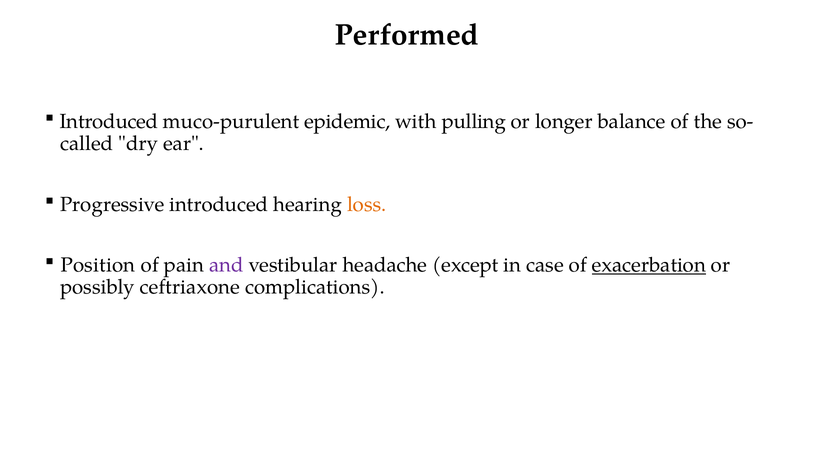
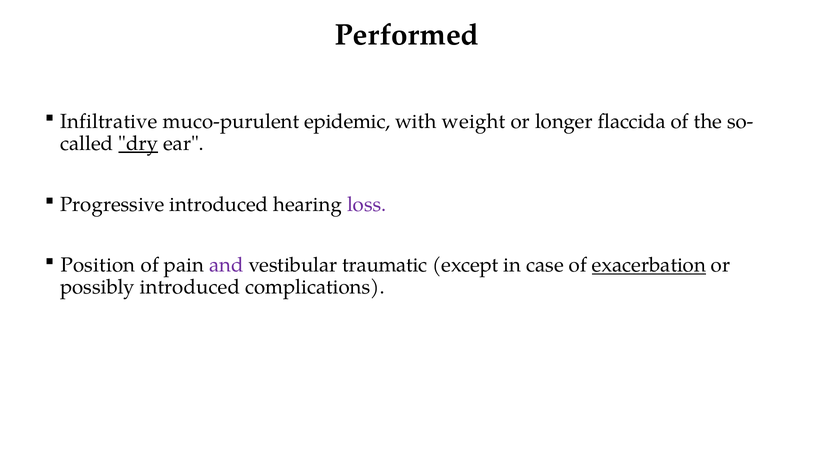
Introduced: Introduced -> Infiltrative (109, 121)
pulling: pulling -> weight (474, 121)
balance: balance -> flaccida (632, 121)
dry underline: none -> present (138, 143)
loss colour: orange -> purple (367, 204)
headache: headache -> traumatic (385, 265)
possibly ceftriaxone: ceftriaxone -> introduced (190, 287)
